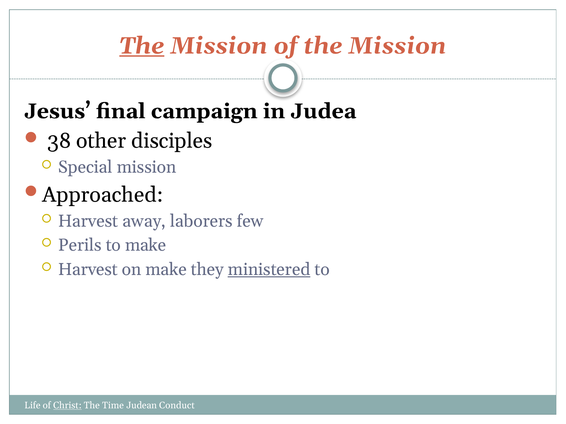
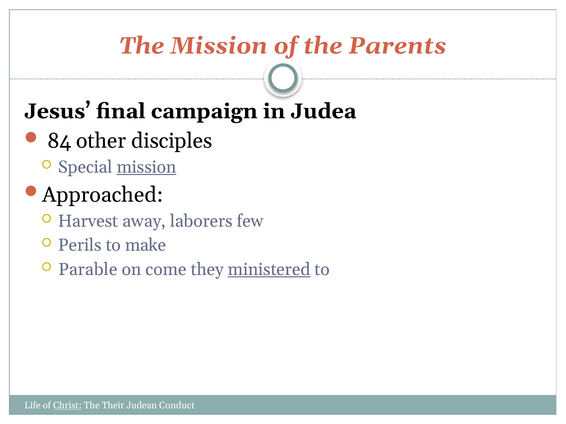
The underline: present -> none (142, 46)
of the Mission: Mission -> Parents (397, 46)
38: 38 -> 84 (59, 141)
mission underline: none -> present (147, 167)
Harvest: Harvest -> Parable (88, 270)
on make: make -> come (166, 270)
Time: Time -> Their (113, 406)
